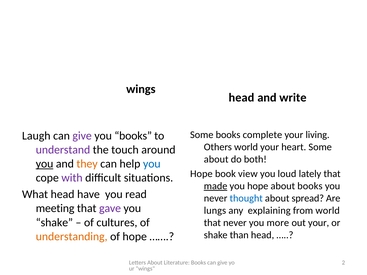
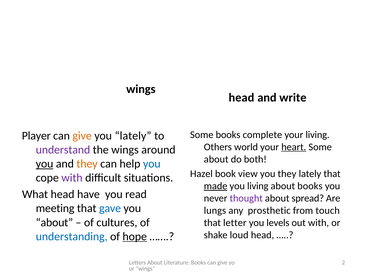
Laugh: Laugh -> Player (36, 136)
give colour: purple -> orange (82, 136)
you books: books -> lately (133, 136)
heart underline: none -> present (294, 147)
the touch: touch -> wings (125, 150)
Hope: Hope -> Hazel (201, 174)
you loud: loud -> they (287, 174)
you hope: hope -> living (258, 186)
thought colour: blue -> purple (246, 198)
gave colour: purple -> blue (110, 209)
explaining: explaining -> prosthetic (269, 211)
from world: world -> touch (328, 211)
shake: shake -> about (54, 223)
that never: never -> letter (235, 223)
more: more -> levels (278, 223)
out your: your -> with (319, 223)
than: than -> loud (239, 235)
understanding colour: orange -> blue (72, 237)
hope underline: none -> present (135, 237)
